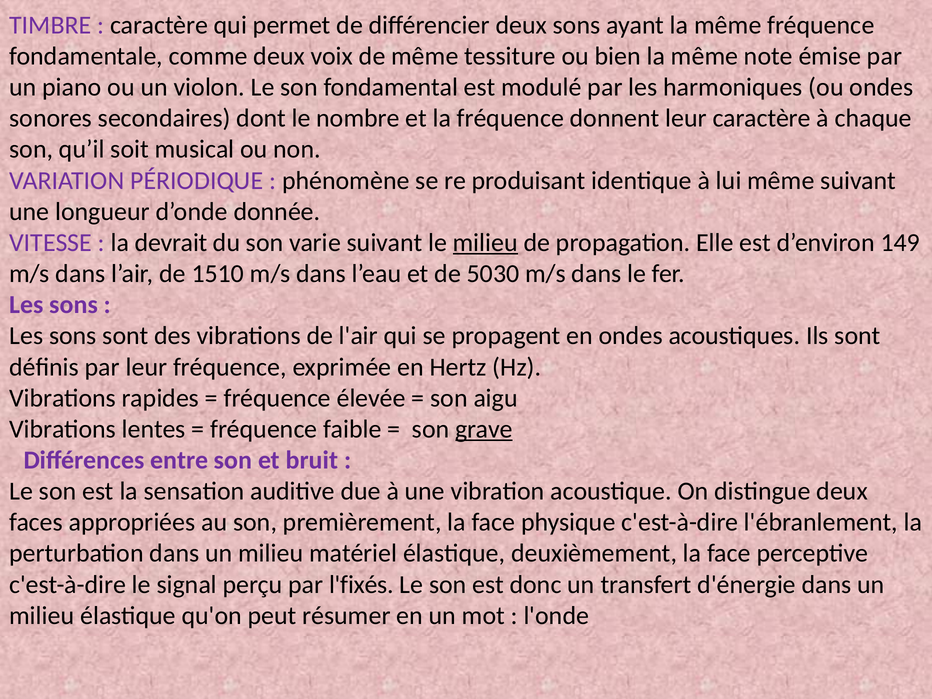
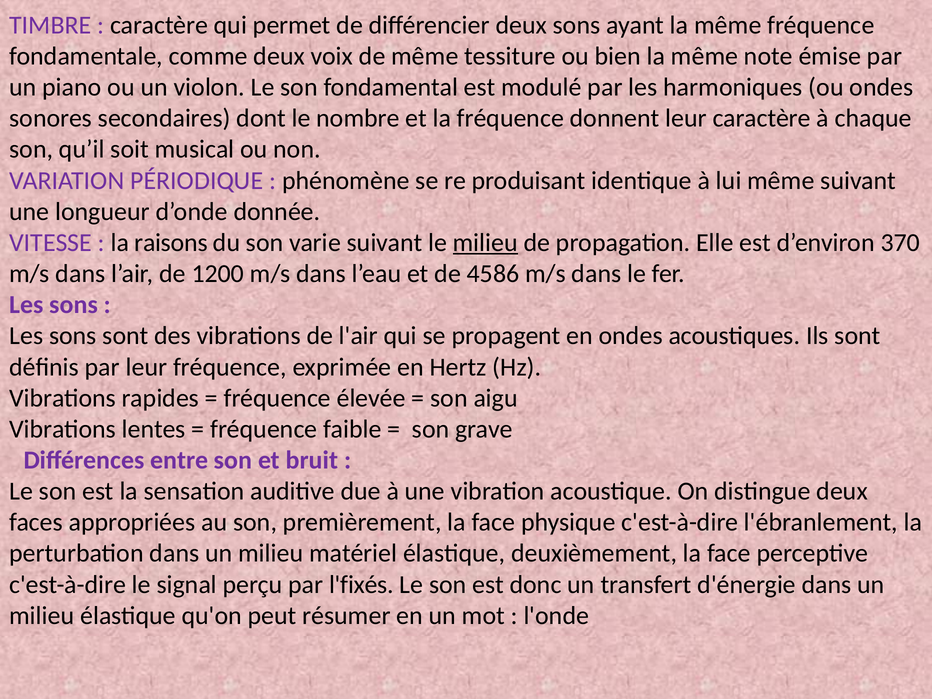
devrait: devrait -> raisons (171, 243)
149: 149 -> 370 (900, 243)
1510: 1510 -> 1200 (218, 274)
5030: 5030 -> 4586 (493, 274)
grave underline: present -> none (484, 429)
